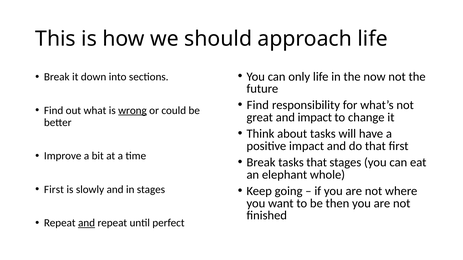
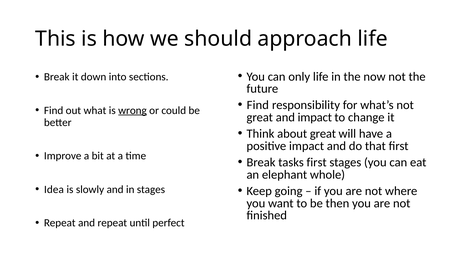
about tasks: tasks -> great (323, 134)
tasks that: that -> first (317, 163)
First: First -> Idea (54, 190)
and underline: present -> none (87, 223)
